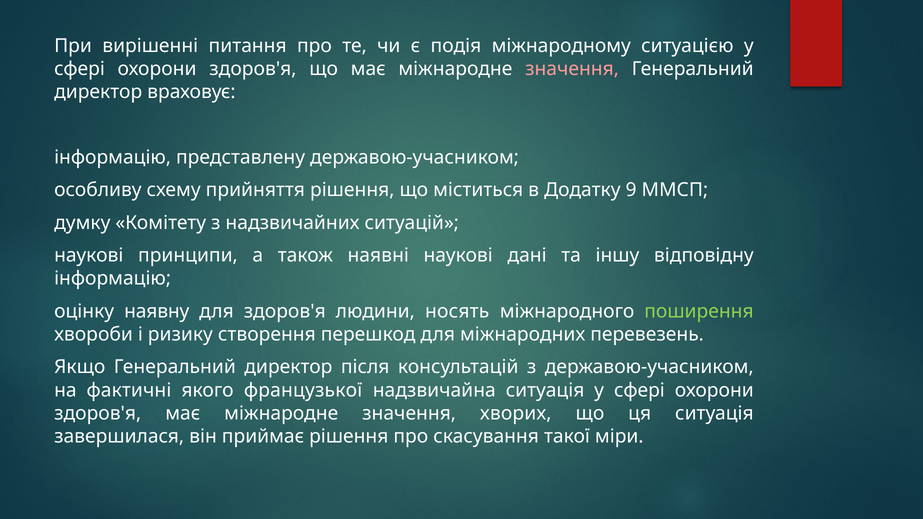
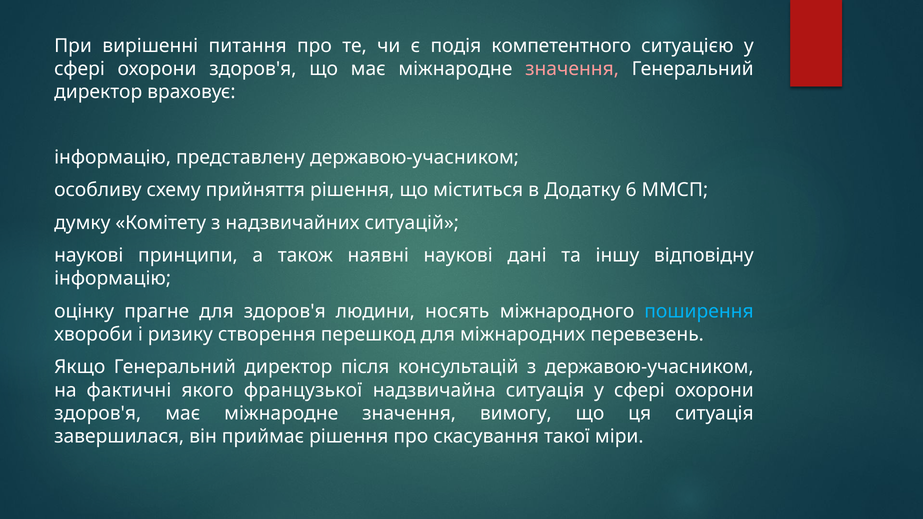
міжнародному: міжнародному -> компетентного (561, 46)
9: 9 -> 6 (631, 190)
наявну: наявну -> прагне (157, 311)
поширення colour: light green -> light blue (699, 311)
хворих: хворих -> вимогу (516, 413)
